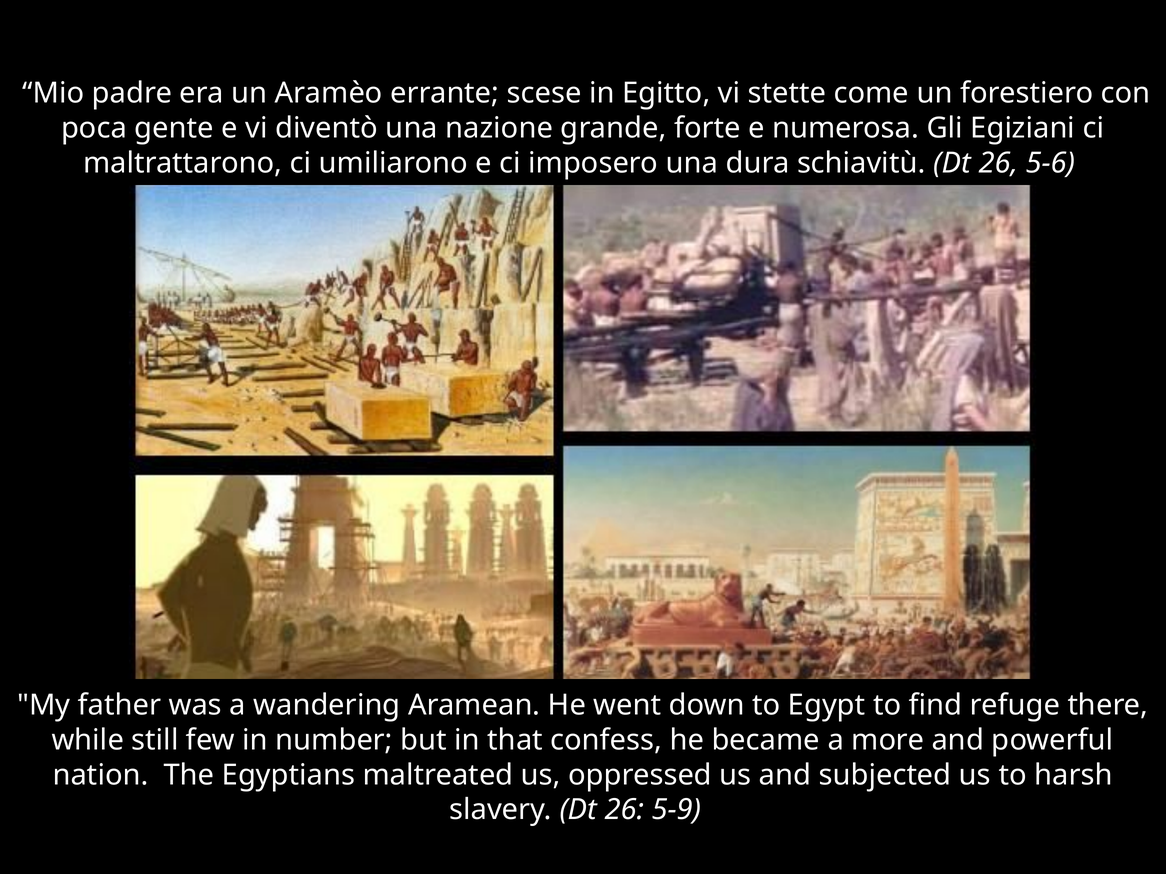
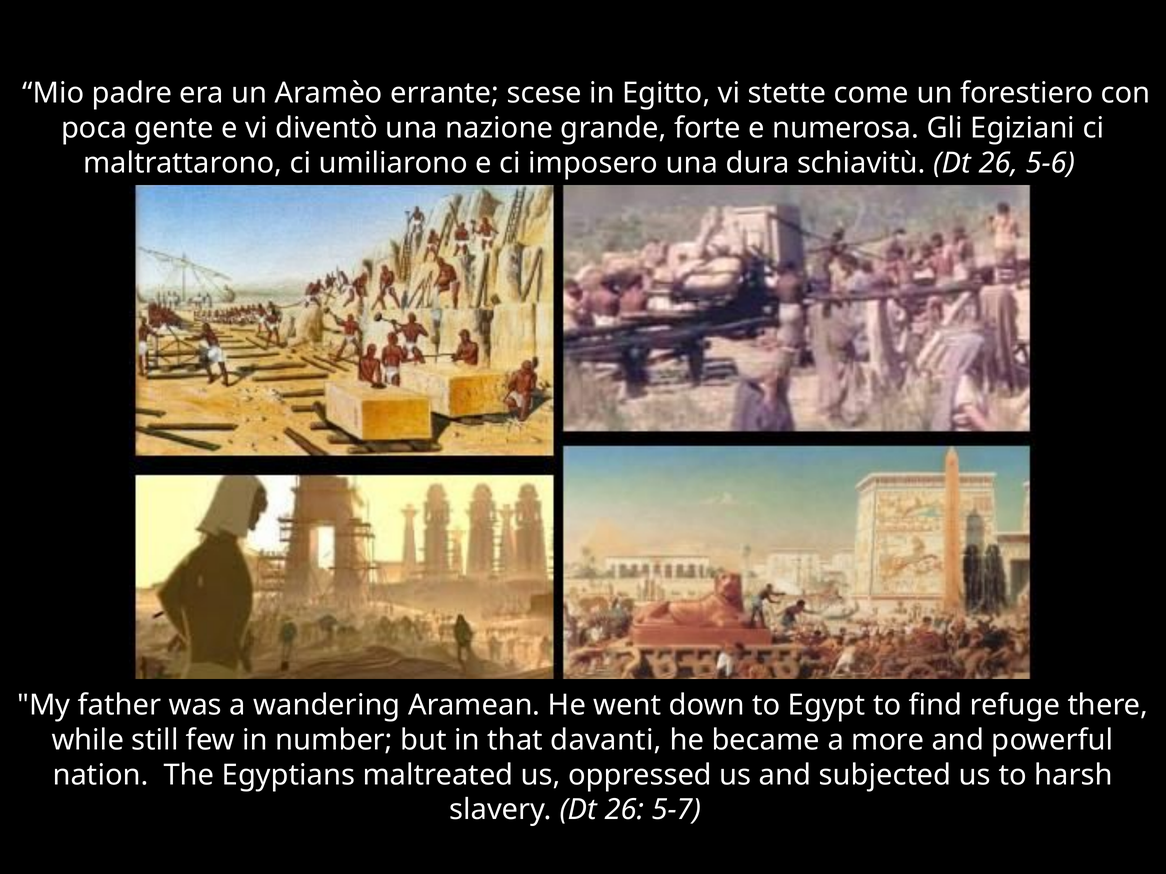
confess: confess -> davanti (606, 740)
5-9: 5-9 -> 5-7 (677, 810)
